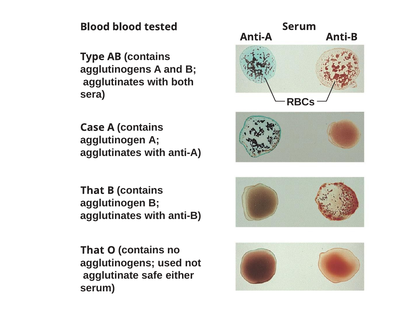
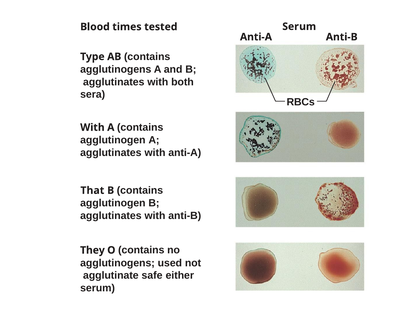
Blood blood: blood -> times (127, 27)
Case: Case -> With (92, 127)
That: That -> They (92, 250)
